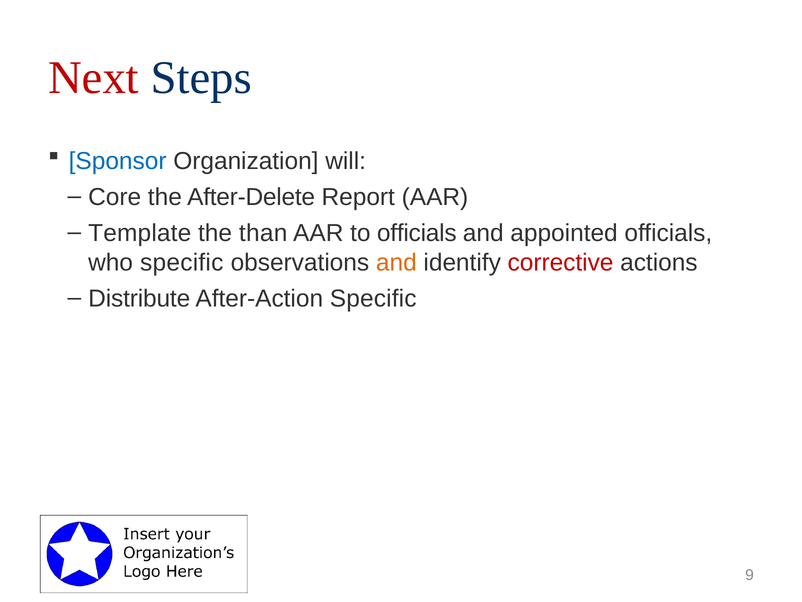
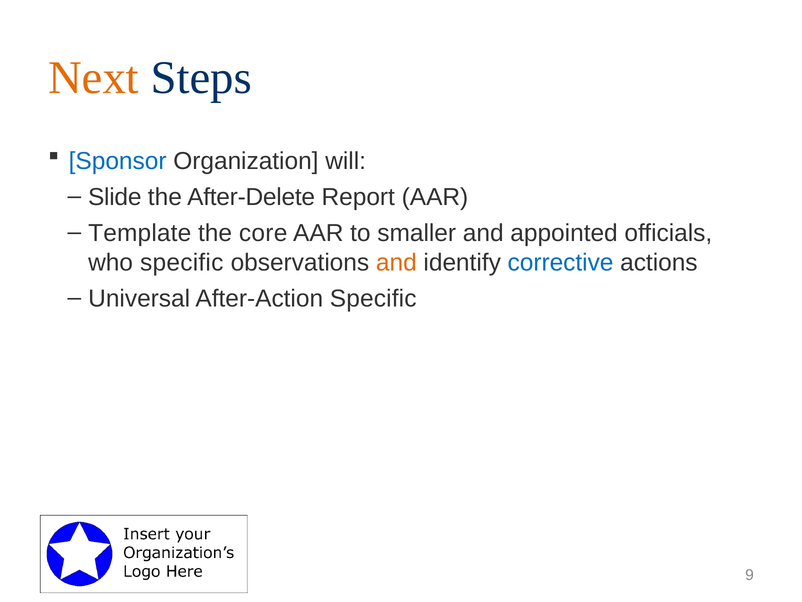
Next colour: red -> orange (94, 77)
Core: Core -> Slide (115, 197)
than: than -> core (263, 233)
to officials: officials -> smaller (417, 233)
corrective colour: red -> blue (561, 262)
Distribute: Distribute -> Universal (139, 298)
